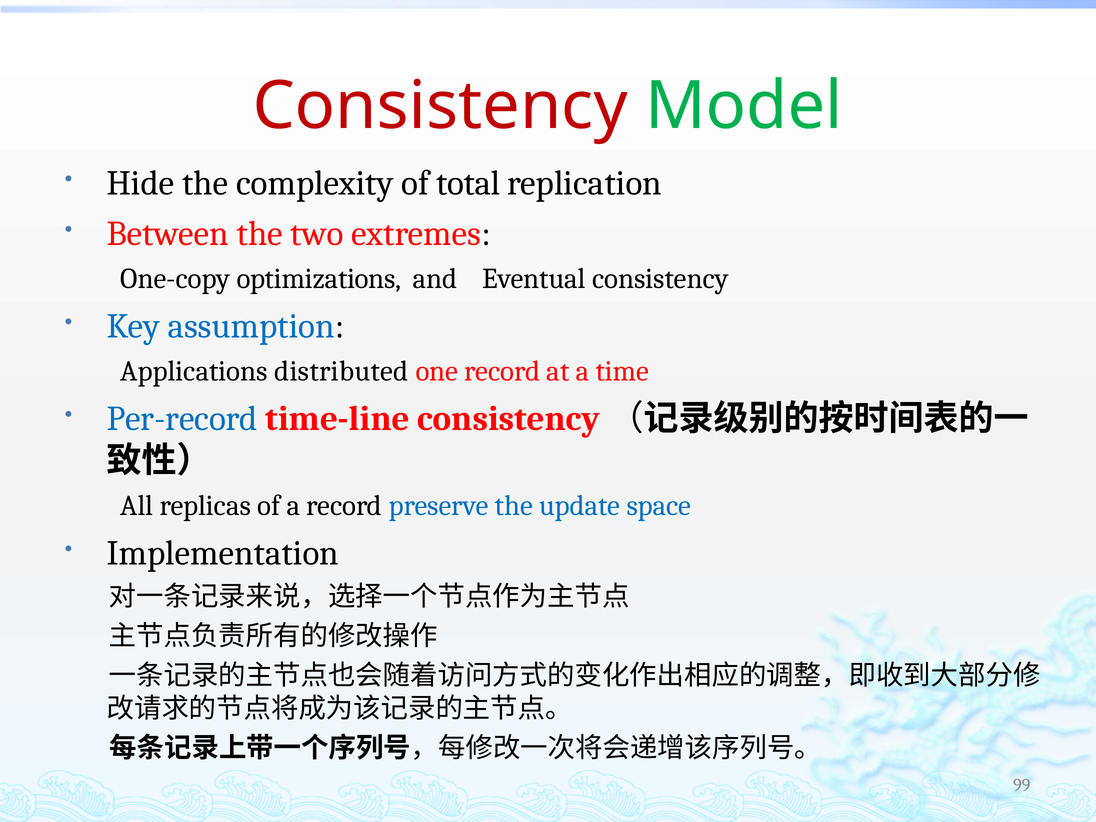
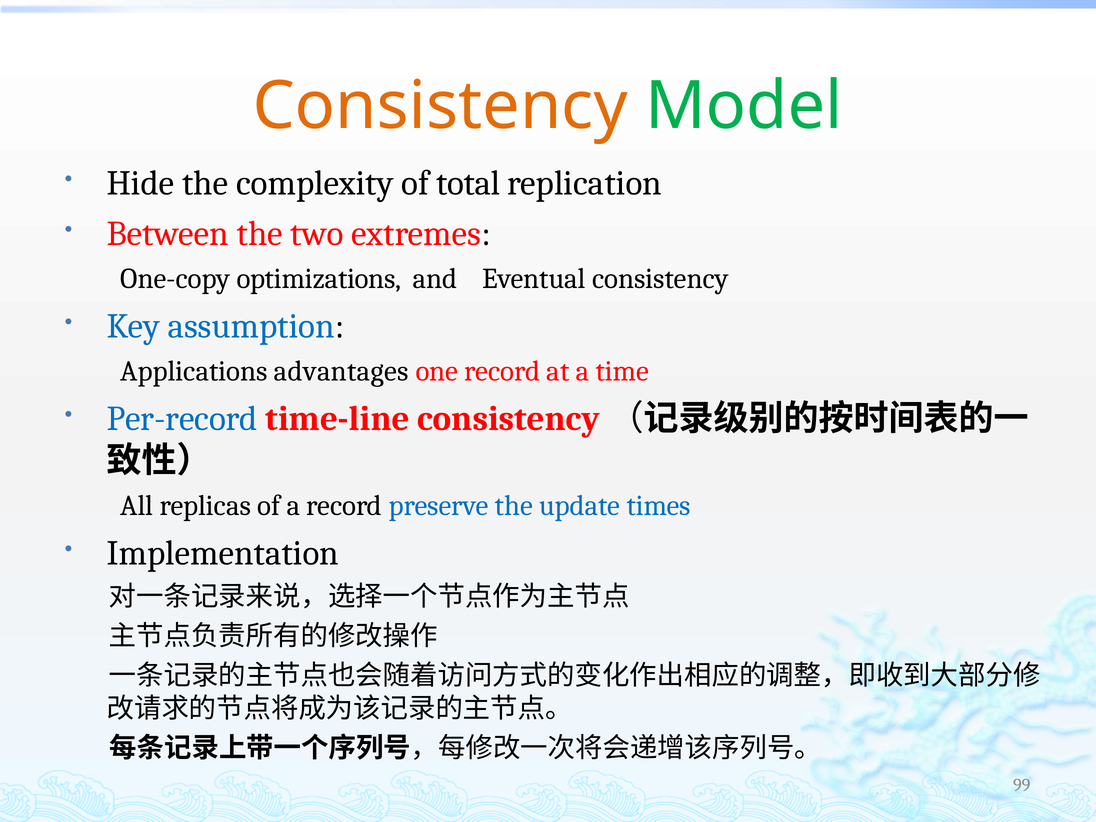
Consistency colour: red -> orange (440, 106)
distributed: distributed -> advantages (341, 371)
space: space -> times (659, 506)
